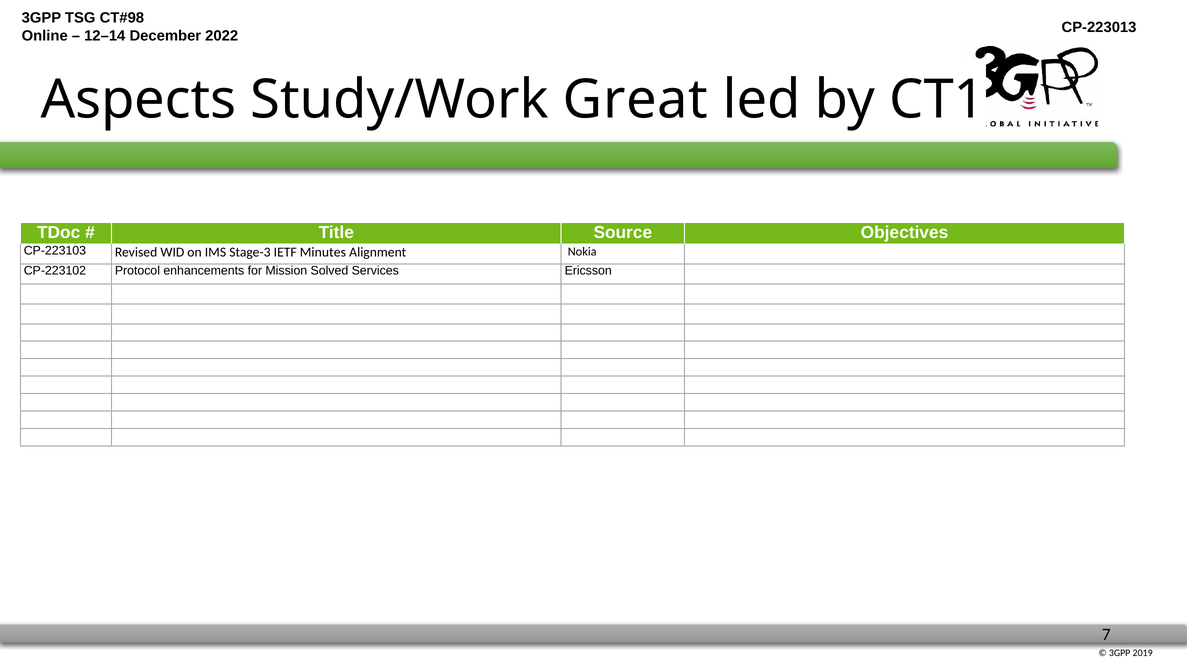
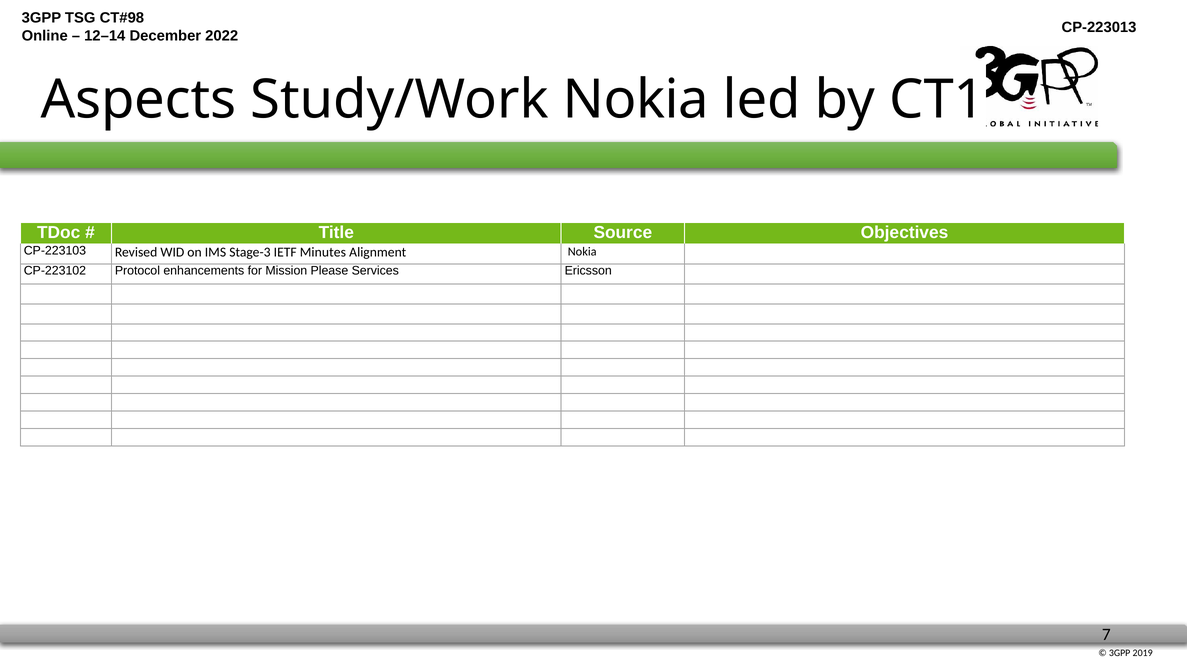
Study/Work Great: Great -> Nokia (636, 100)
Solved: Solved -> Please (329, 271)
